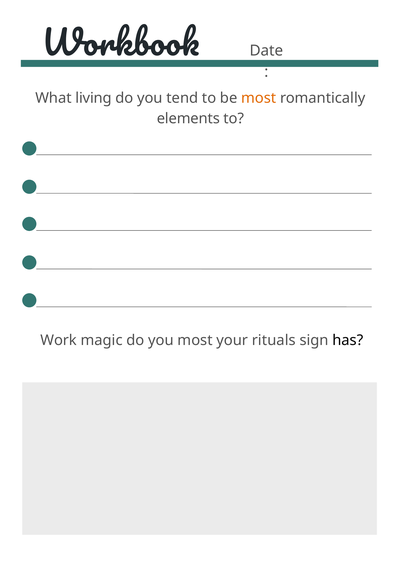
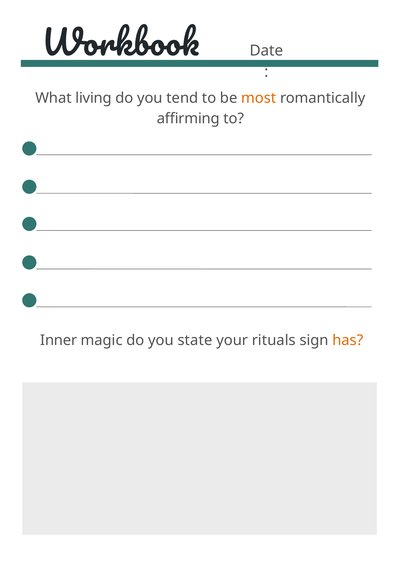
elements: elements -> affirming (188, 119)
Work: Work -> Inner (59, 341)
you most: most -> state (195, 341)
has colour: black -> orange (348, 341)
